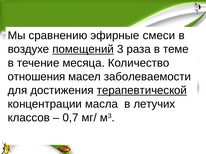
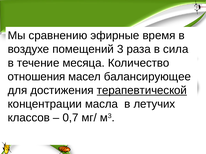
смеси: смеси -> время (159, 36)
помещений underline: present -> none (83, 49)
теме: теме -> сила (176, 49)
заболеваемости: заболеваемости -> балансирующее (147, 77)
